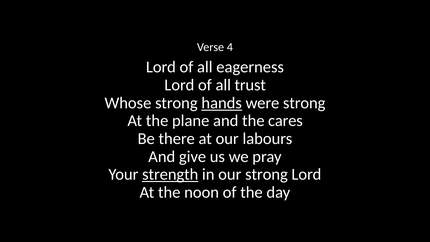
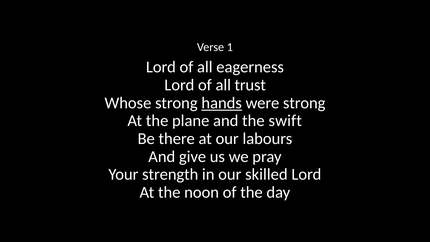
4: 4 -> 1 (230, 47)
cares: cares -> swift (285, 121)
strength underline: present -> none (170, 174)
our strong: strong -> skilled (266, 174)
